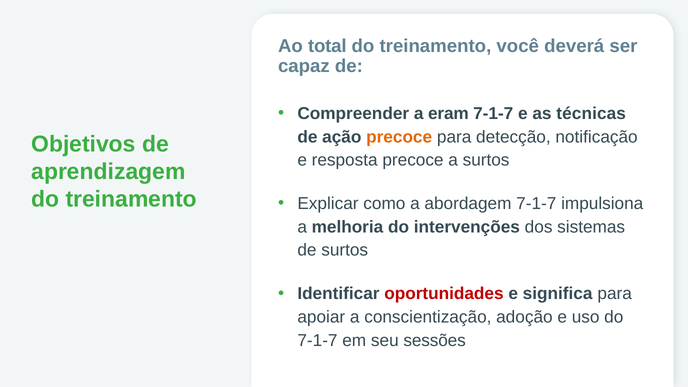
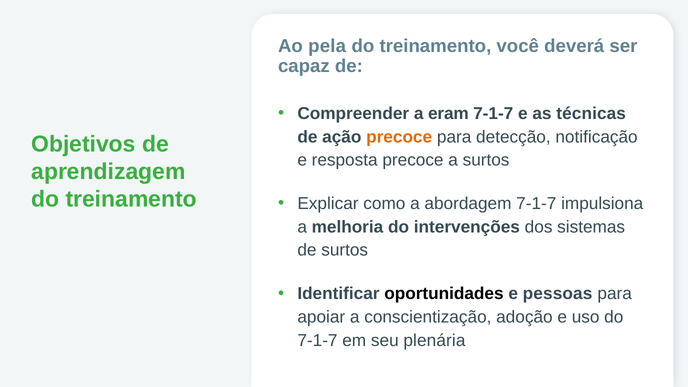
total: total -> pela (327, 46)
oportunidades colour: red -> black (444, 294)
significa: significa -> pessoas (558, 294)
sessões: sessões -> plenária (434, 340)
